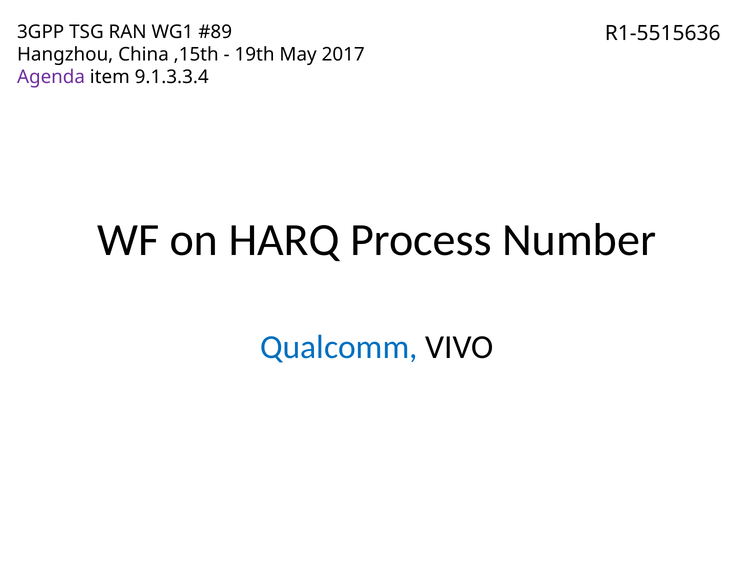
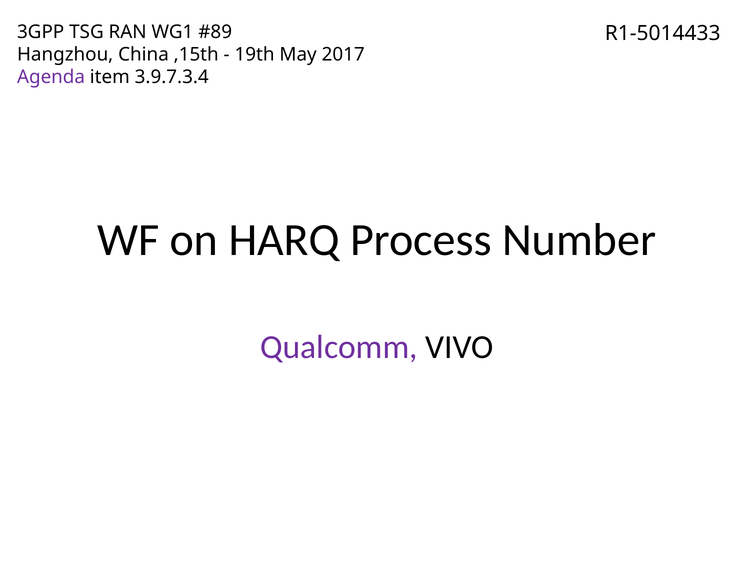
R1-5515636: R1-5515636 -> R1-5014433 (663, 33)
9.1.3.3.4: 9.1.3.3.4 -> 3.9.7.3.4 (172, 77)
Qualcomm colour: blue -> purple (339, 347)
